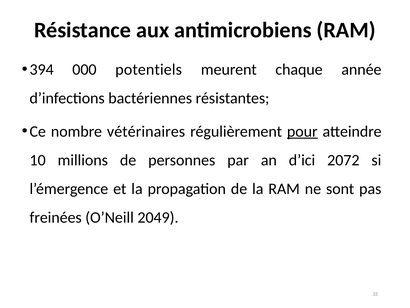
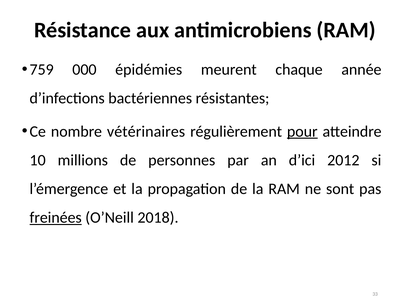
394: 394 -> 759 (42, 70)
potentiels: potentiels -> épidémies (149, 70)
2072: 2072 -> 2012 (343, 160)
freinées underline: none -> present (56, 217)
2049: 2049 -> 2018 (158, 217)
